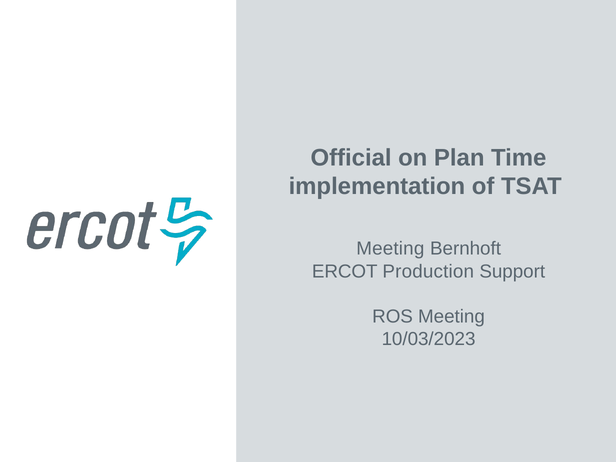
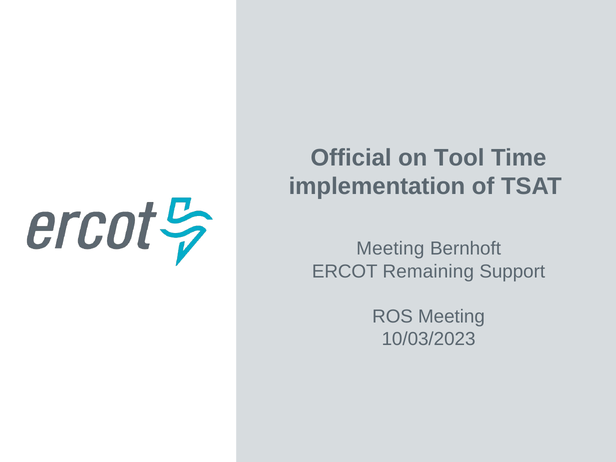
Plan: Plan -> Tool (459, 158)
Production: Production -> Remaining (428, 271)
